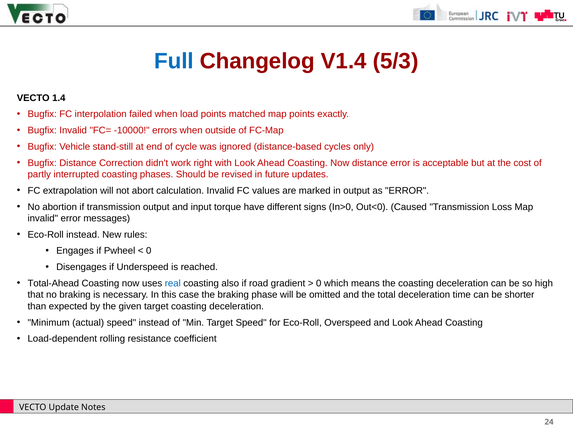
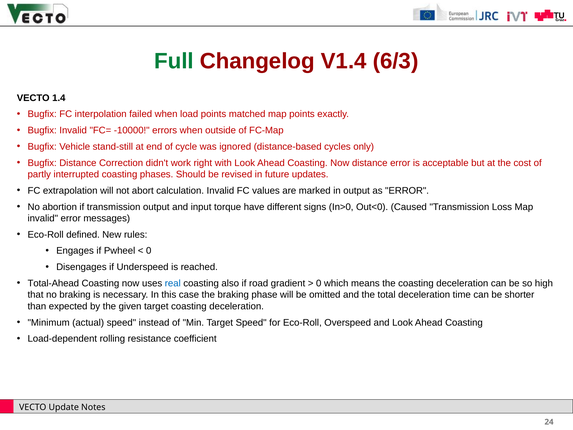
Full colour: blue -> green (174, 61)
5/3: 5/3 -> 6/3 (396, 61)
Eco-Roll instead: instead -> defined (83, 234)
